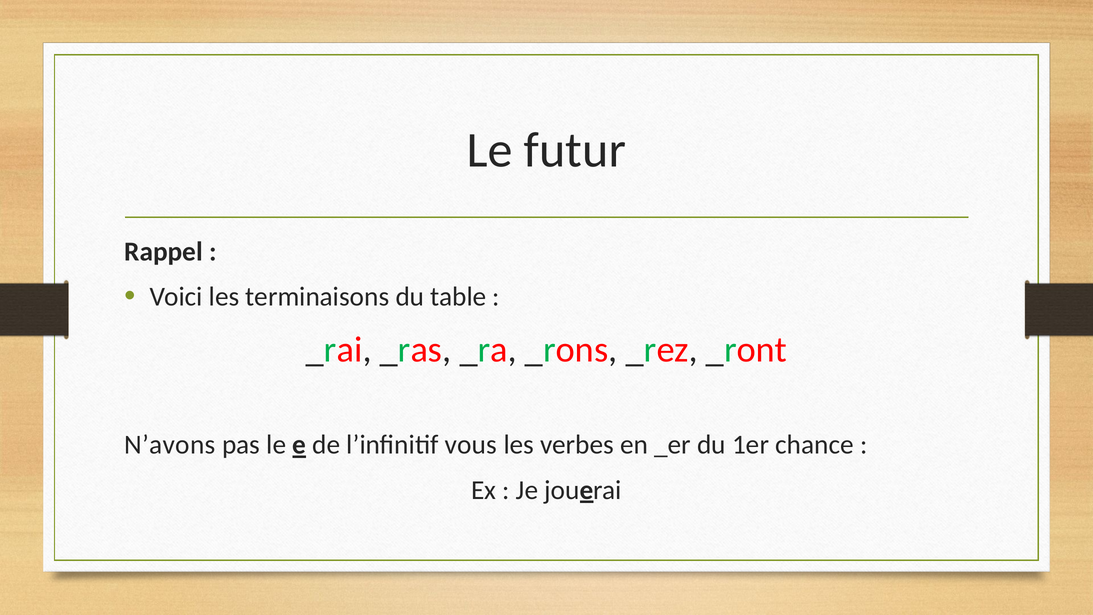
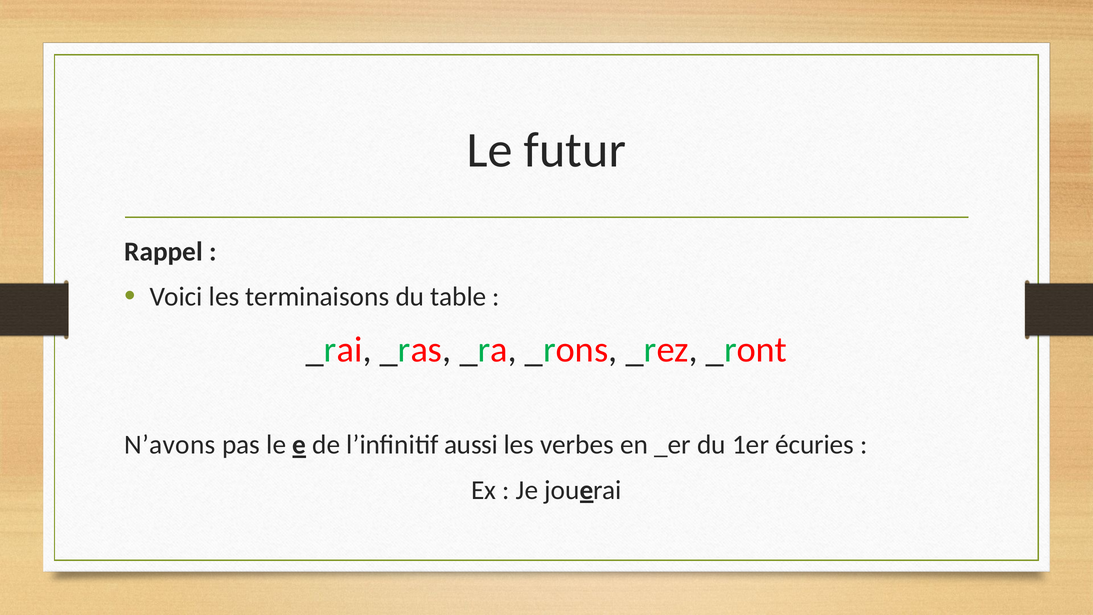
vous: vous -> aussi (471, 445)
chance: chance -> écuries (815, 445)
